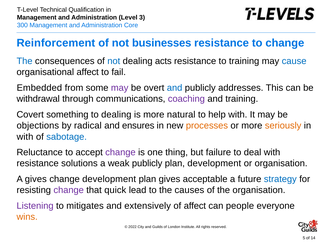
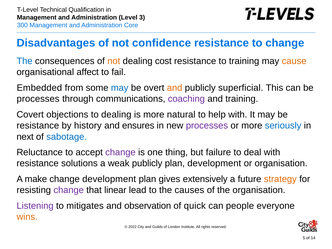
Reinforcement: Reinforcement -> Disadvantages (56, 43)
businesses: businesses -> confidence (162, 43)
not colour: blue -> orange (114, 61)
acts: acts -> cost (163, 61)
cause colour: blue -> orange (294, 61)
may colour: purple -> blue (120, 88)
and colour: blue -> orange (175, 88)
addresses: addresses -> superficial (241, 88)
withdrawal: withdrawal -> processes (38, 99)
something: something -> objections (67, 115)
objections: objections -> resistance (38, 126)
radical: radical -> history (88, 126)
processes colour: orange -> purple (207, 126)
seriously colour: orange -> blue (283, 126)
with: with -> next (25, 137)
A gives: gives -> make (36, 179)
acceptable: acceptable -> extensively (205, 179)
strategy colour: blue -> orange (280, 179)
quick: quick -> linear (115, 190)
extensively: extensively -> observation (148, 206)
of affect: affect -> quick (195, 206)
